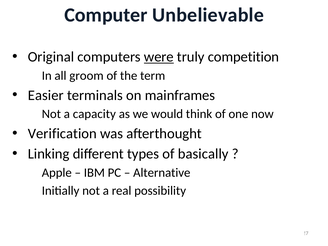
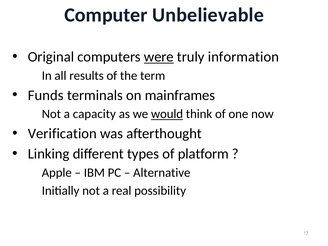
competition: competition -> information (243, 57)
groom: groom -> results (87, 76)
Easier: Easier -> Funds (46, 95)
would underline: none -> present (167, 114)
basically: basically -> platform (203, 154)
